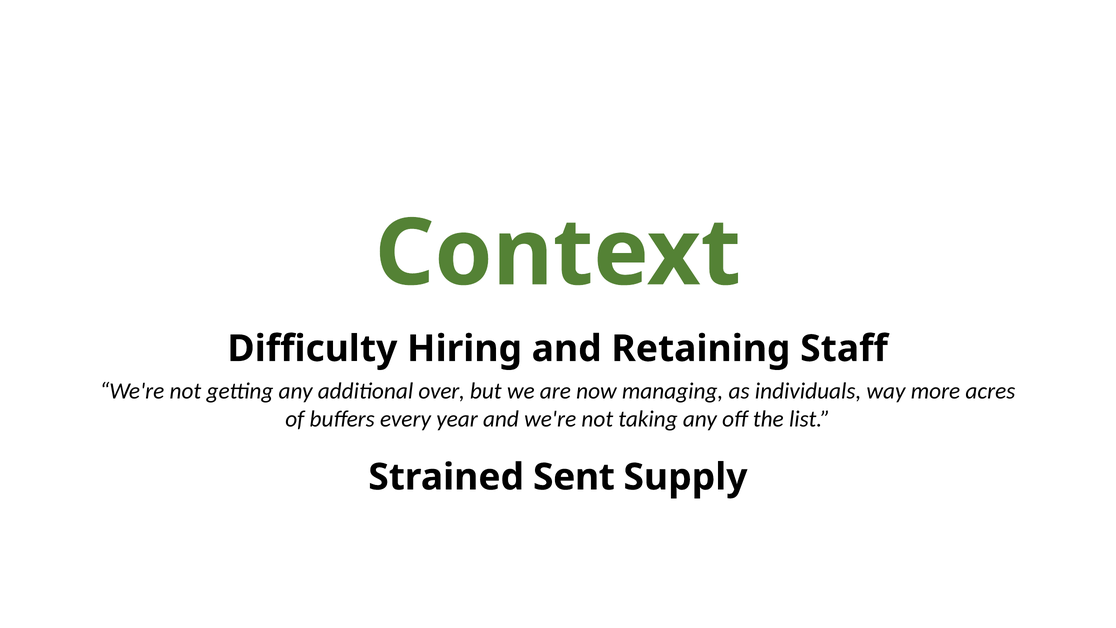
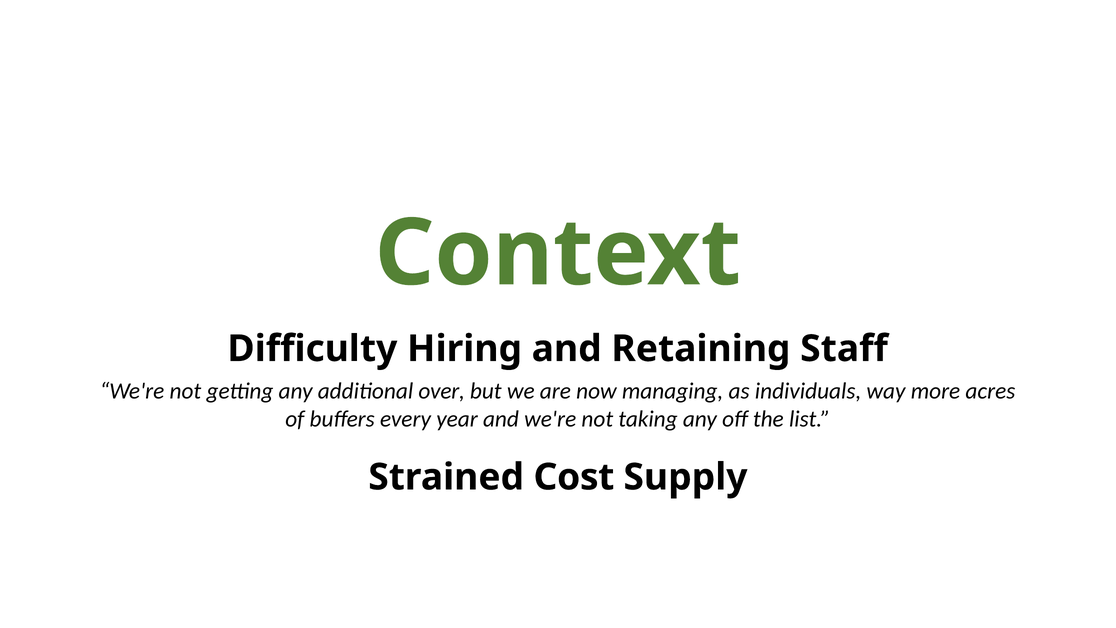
Sent: Sent -> Cost (574, 477)
